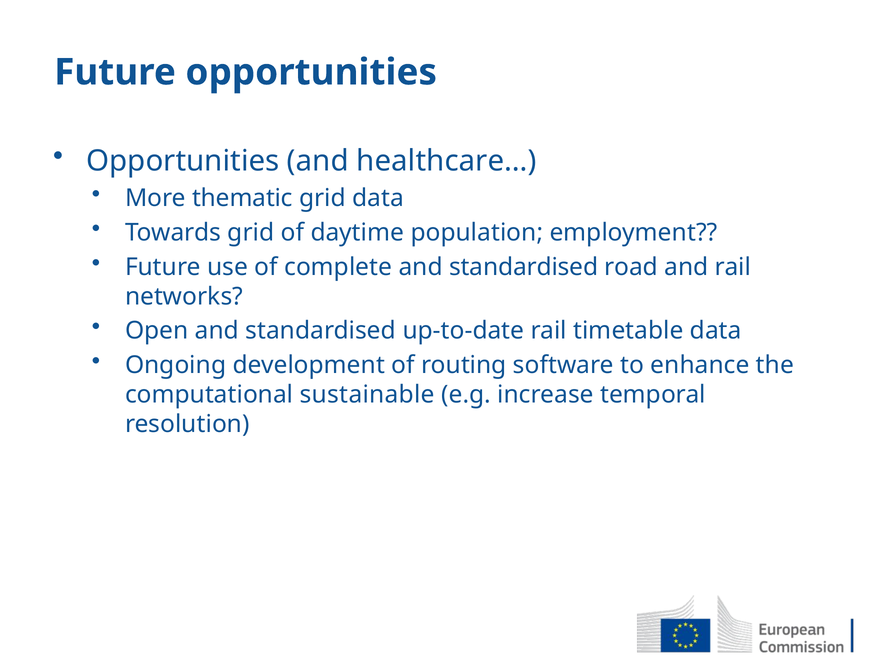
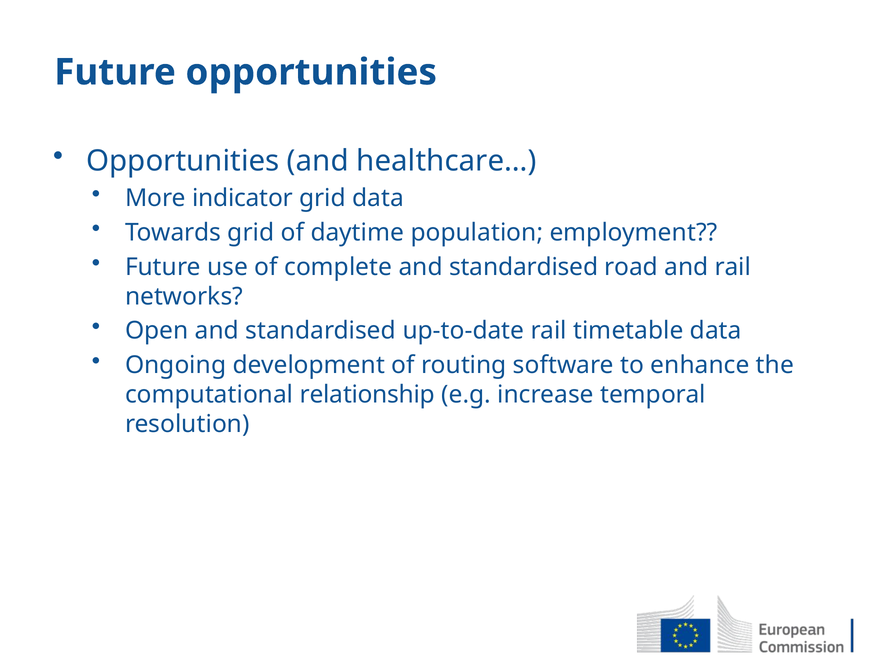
thematic: thematic -> indicator (243, 198)
sustainable: sustainable -> relationship (367, 395)
